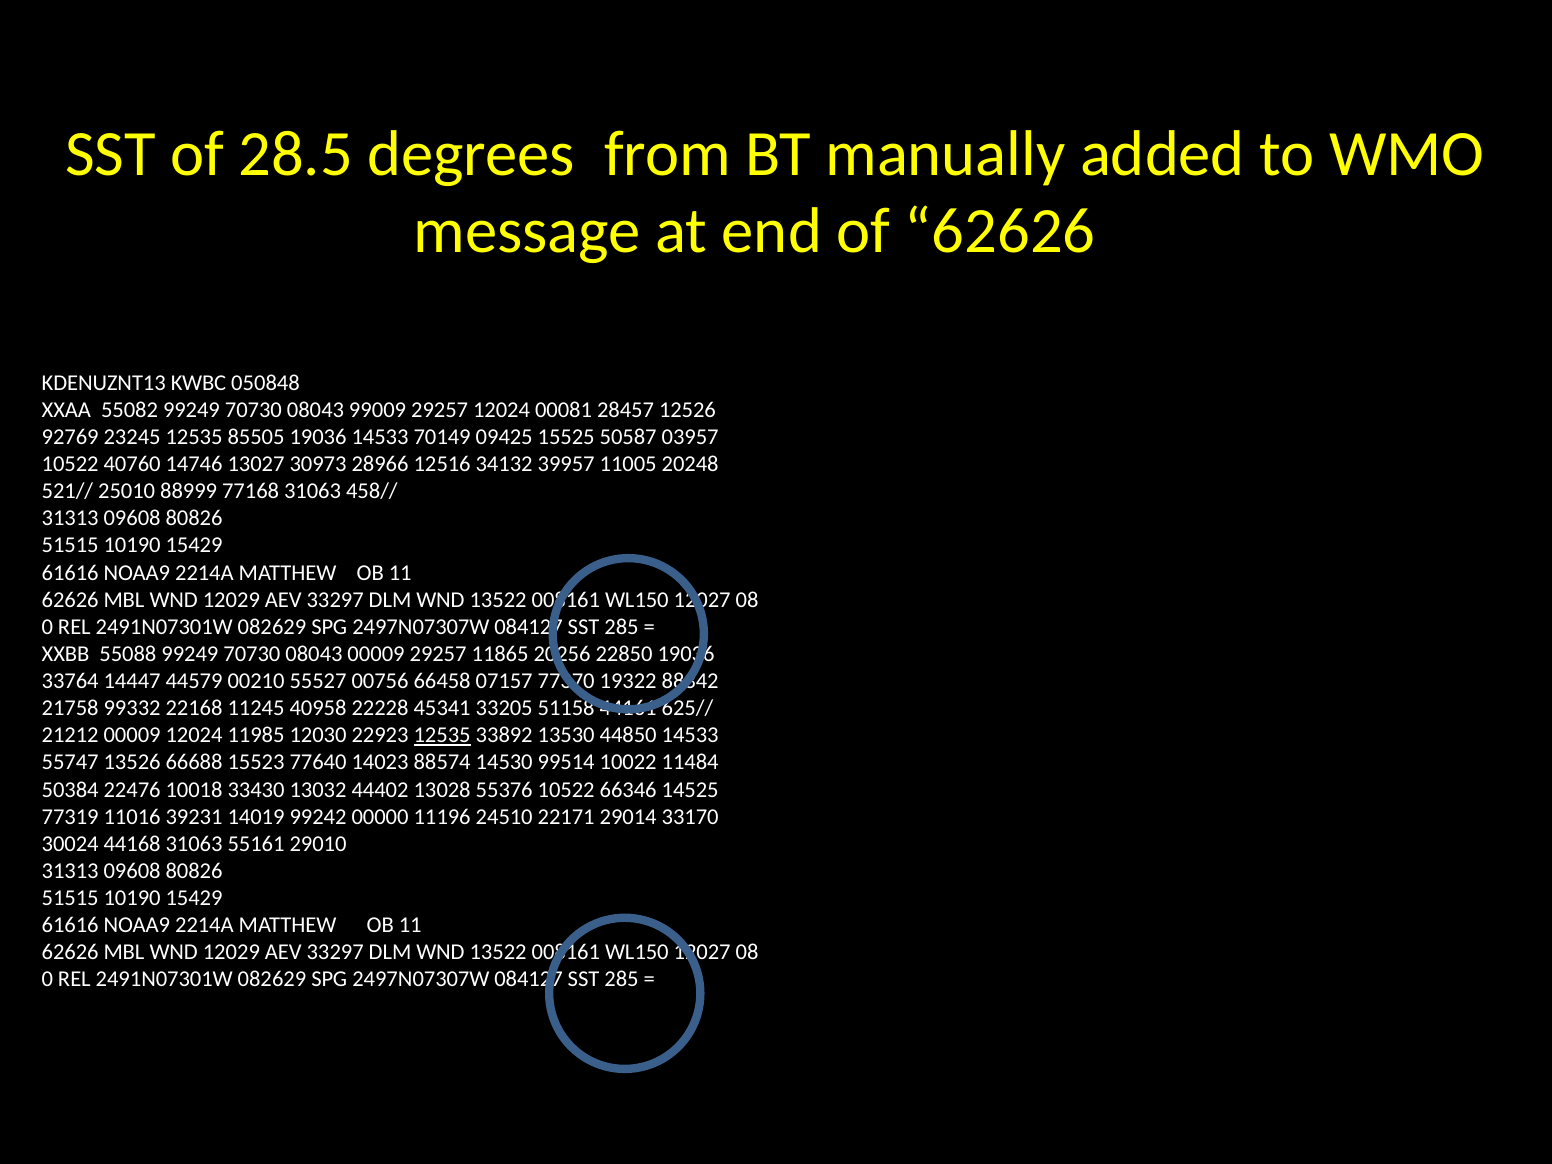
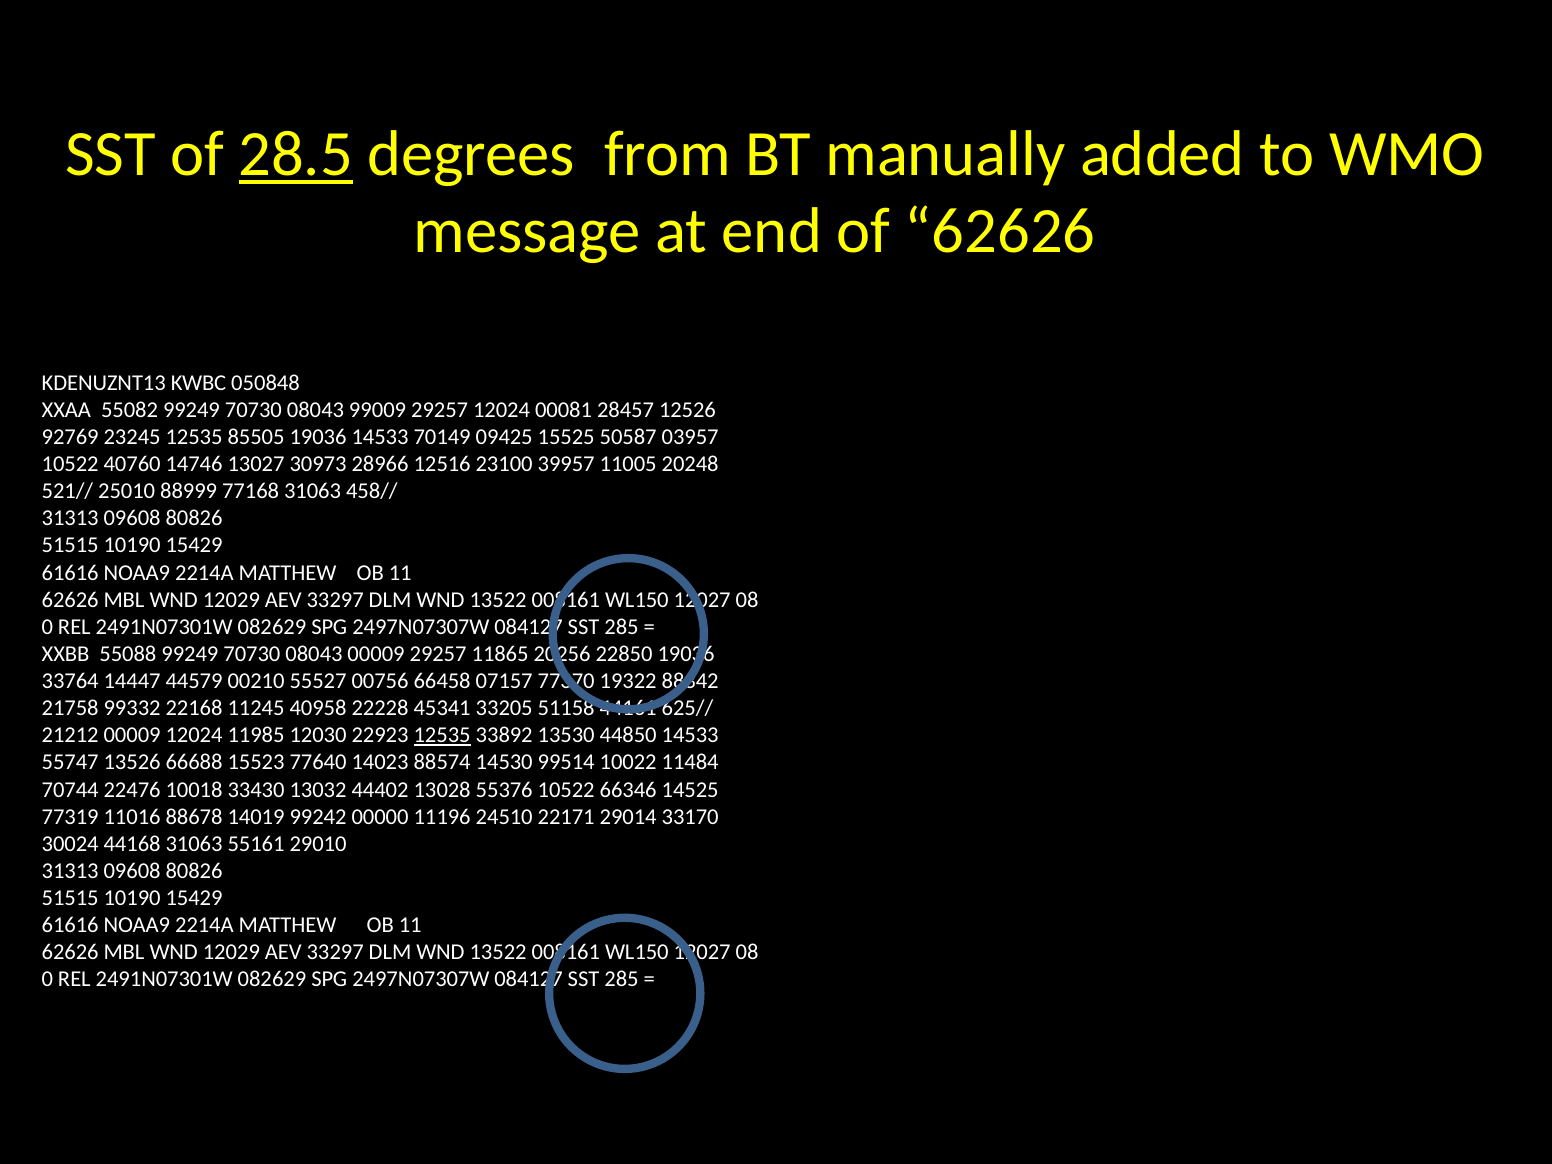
28.5 underline: none -> present (296, 154)
34132: 34132 -> 23100 (504, 464)
50384: 50384 -> 70744 (70, 790)
39231: 39231 -> 88678 (194, 817)
